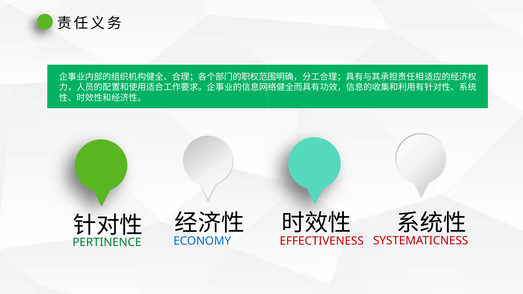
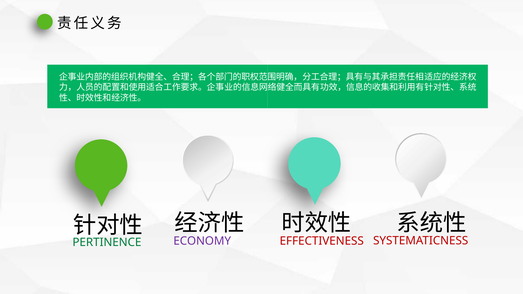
ECONOMY colour: blue -> purple (202, 241)
